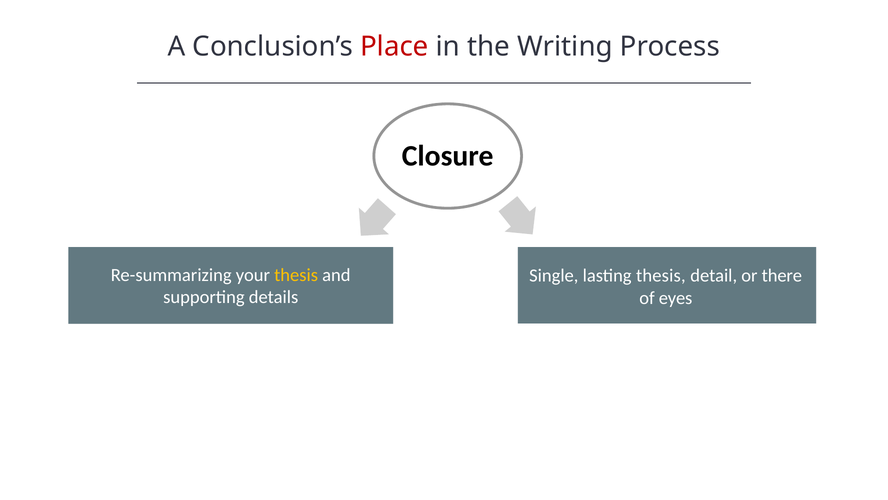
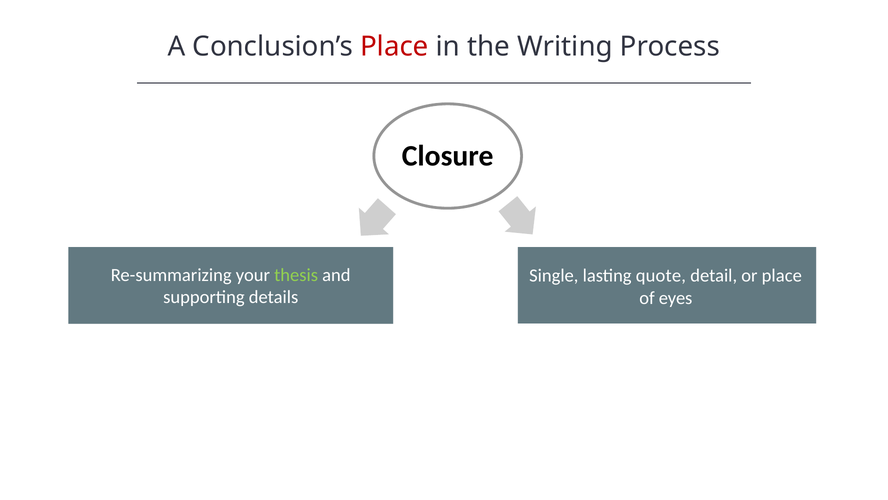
thesis colour: yellow -> light green (296, 275)
lasting thesis: thesis -> quote (661, 275)
or there: there -> place (782, 275)
